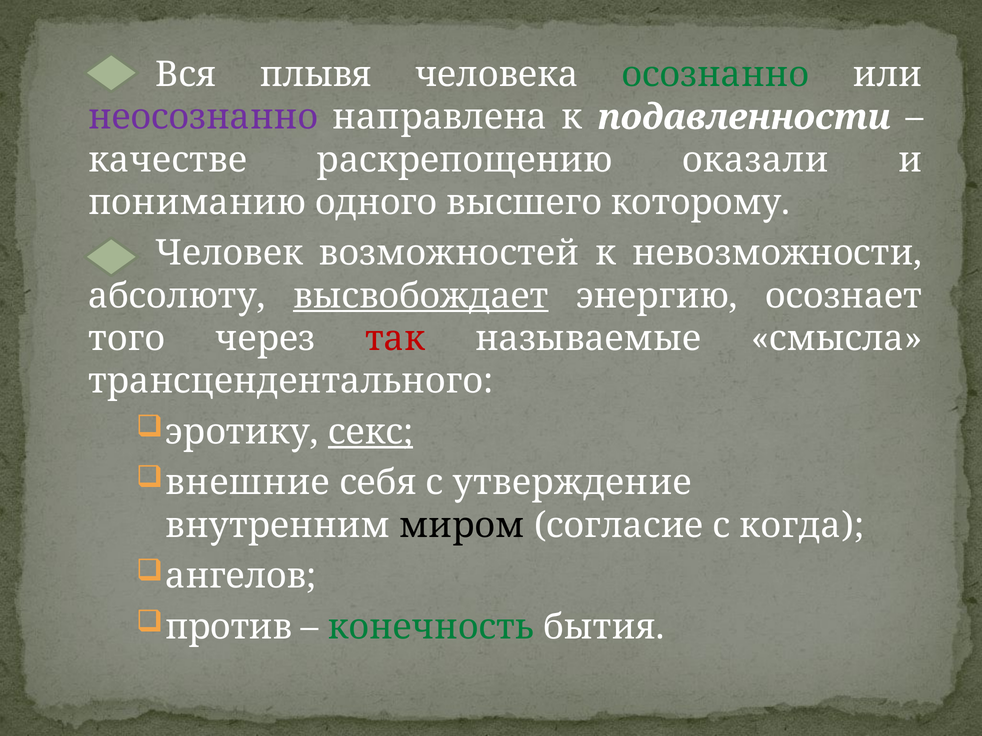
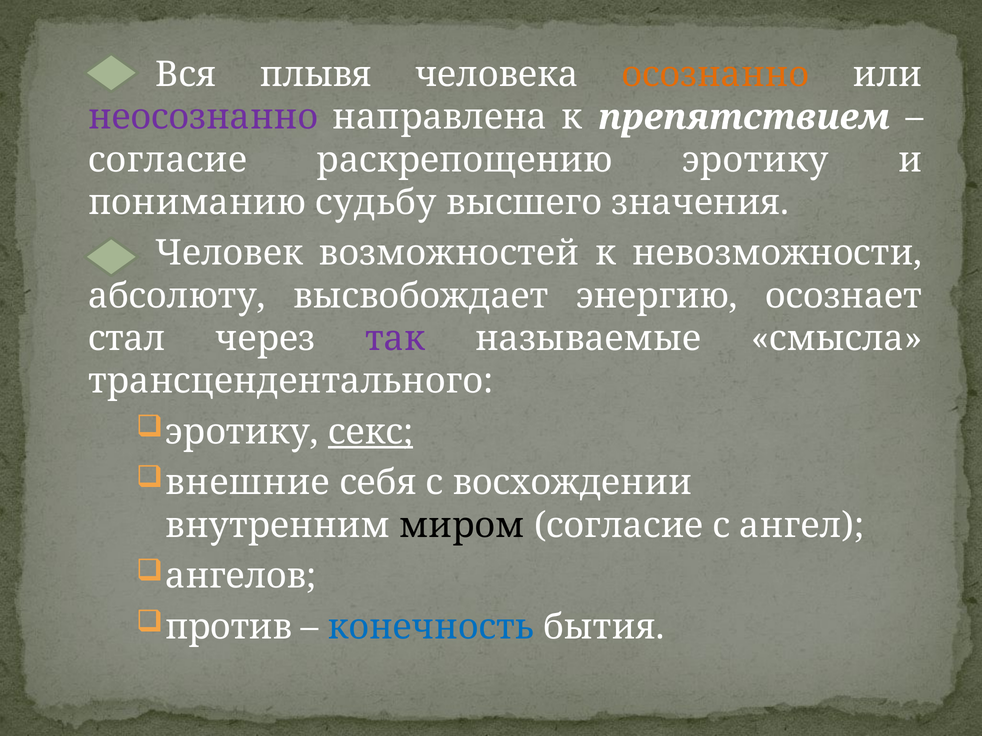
осознанно colour: green -> orange (715, 75)
подавленности: подавленности -> препятствием (744, 117)
качестве: качестве -> согласие (168, 160)
раскрепощению оказали: оказали -> эротику (755, 160)
одного: одного -> судьбу (376, 203)
которому: которому -> значения (700, 203)
высвобождает underline: present -> none (421, 296)
того: того -> стал (127, 339)
так colour: red -> purple (395, 339)
утверждение: утверждение -> восхождении (572, 483)
когда: когда -> ангел (802, 526)
конечность colour: green -> blue (431, 627)
